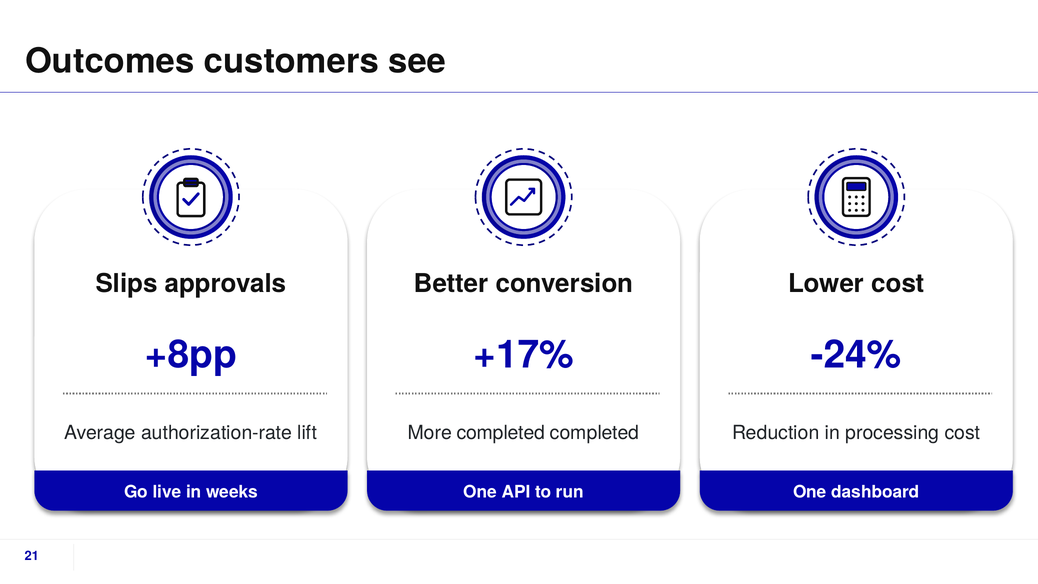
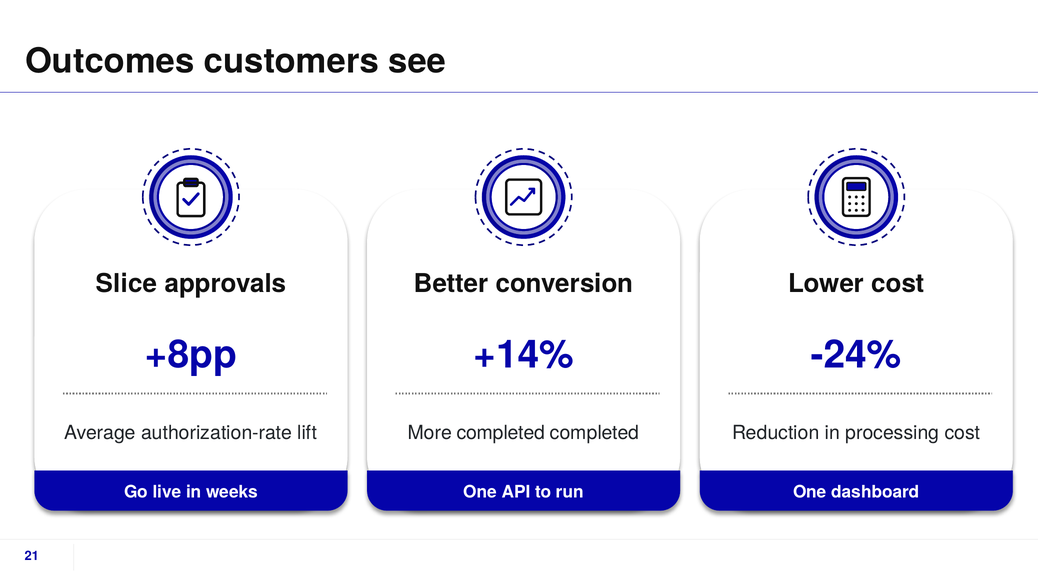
Slips: Slips -> Slice (126, 284)
+17%: +17% -> +14% (524, 355)
